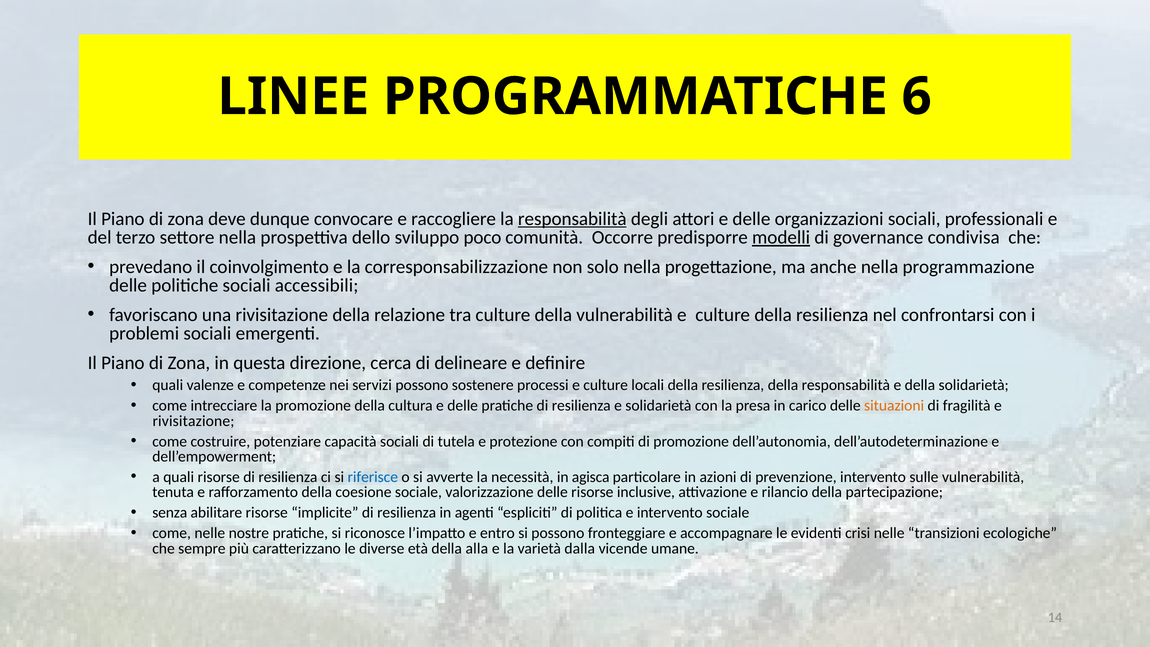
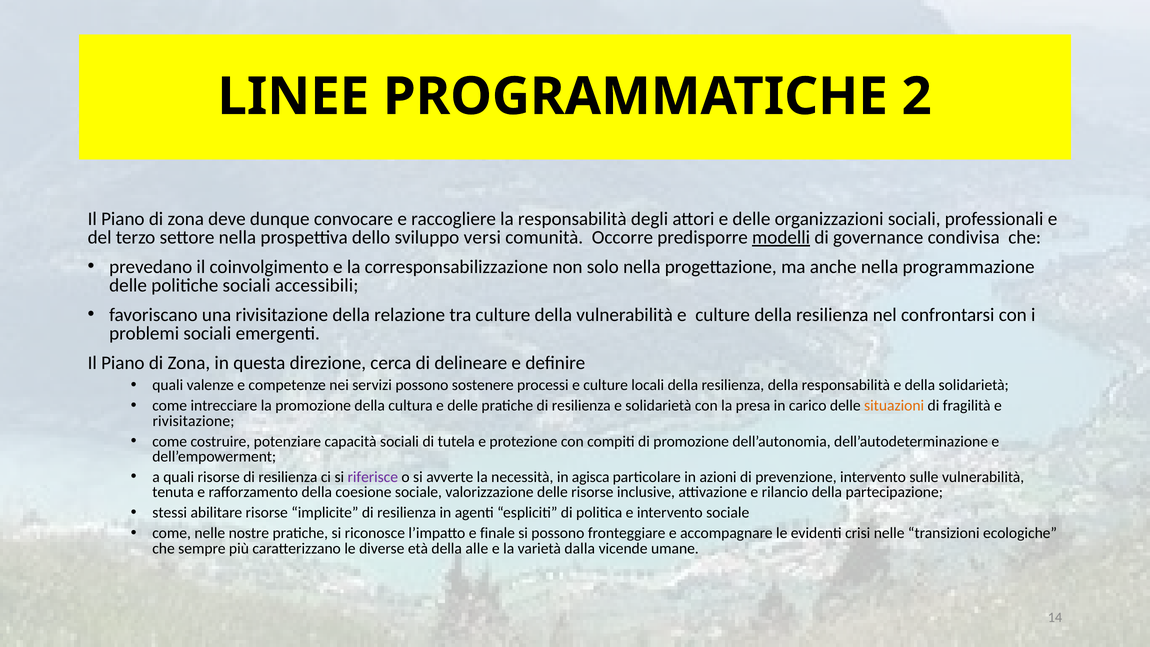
6: 6 -> 2 (917, 97)
responsabilità underline: present -> none (572, 219)
poco: poco -> versi (482, 237)
riferisce colour: blue -> purple (373, 477)
senza: senza -> stessi (170, 513)
entro: entro -> finale (497, 533)
alla: alla -> alle (477, 548)
